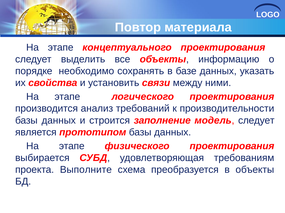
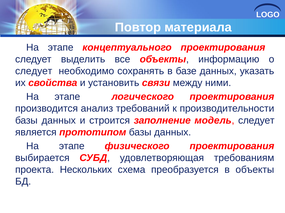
порядке: порядке -> следует (34, 71)
Выполните: Выполните -> Нескольких (86, 170)
